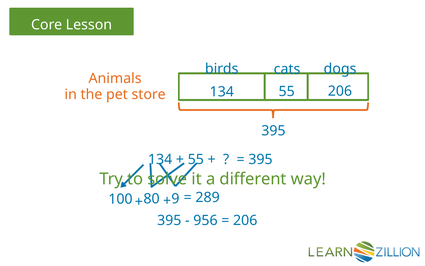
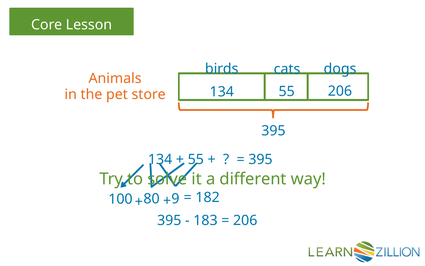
289: 289 -> 182 (208, 197)
956: 956 -> 183 (205, 220)
